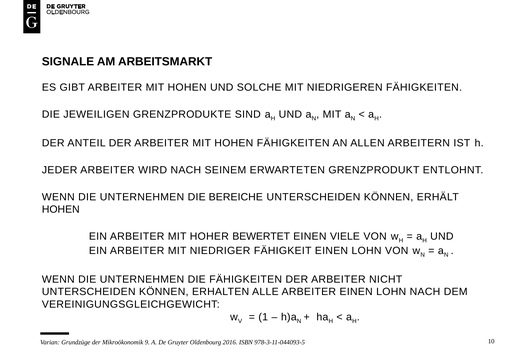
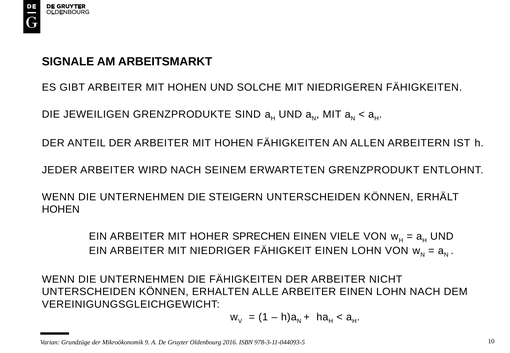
BEREICHE: BEREICHE -> STEIGERN (236, 197)
BEWERTET: BEWERTET -> SPRECHEN (261, 236)
